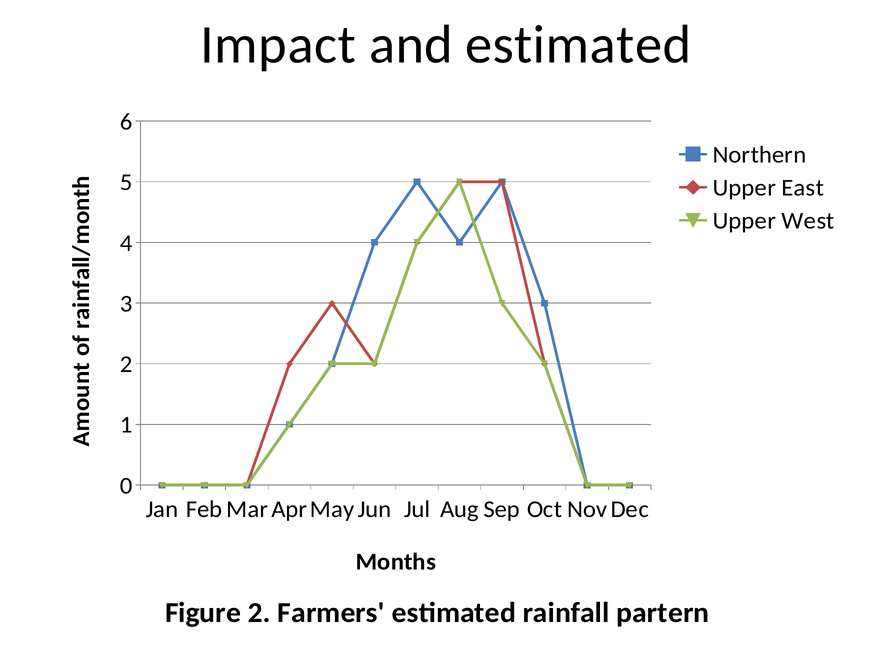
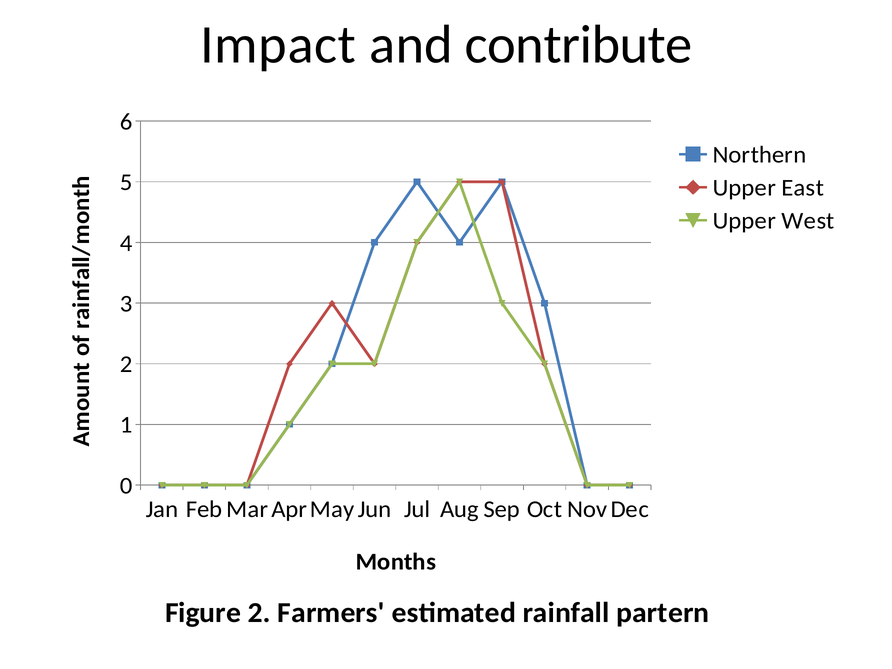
and estimated: estimated -> contribute (579, 45)
